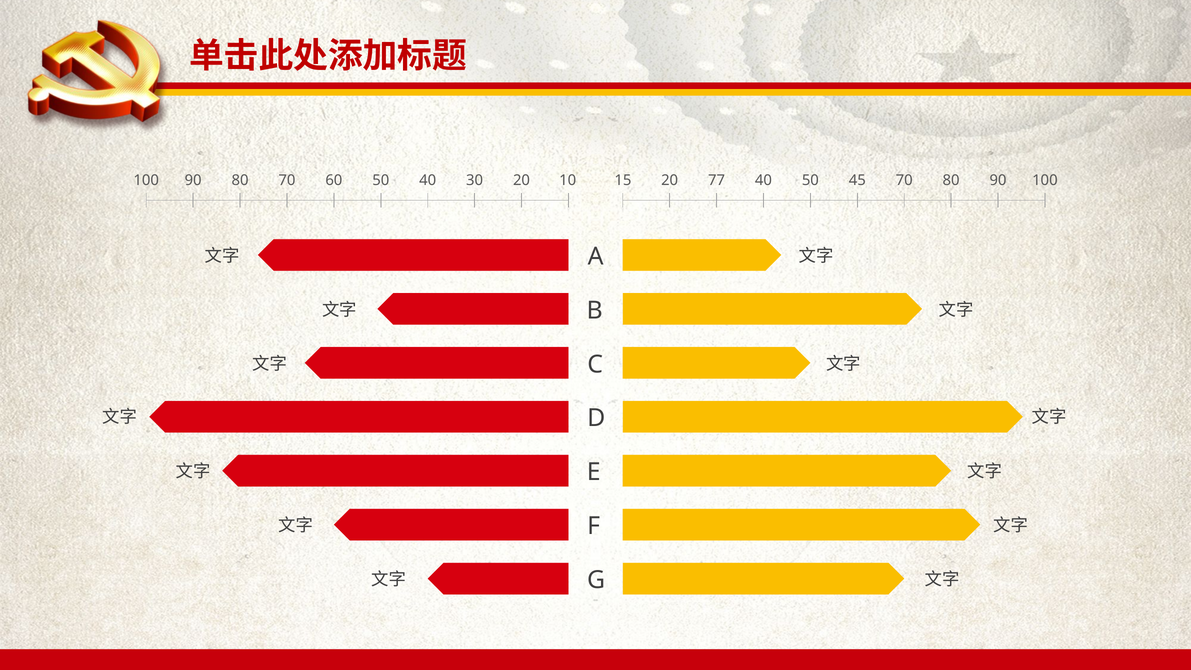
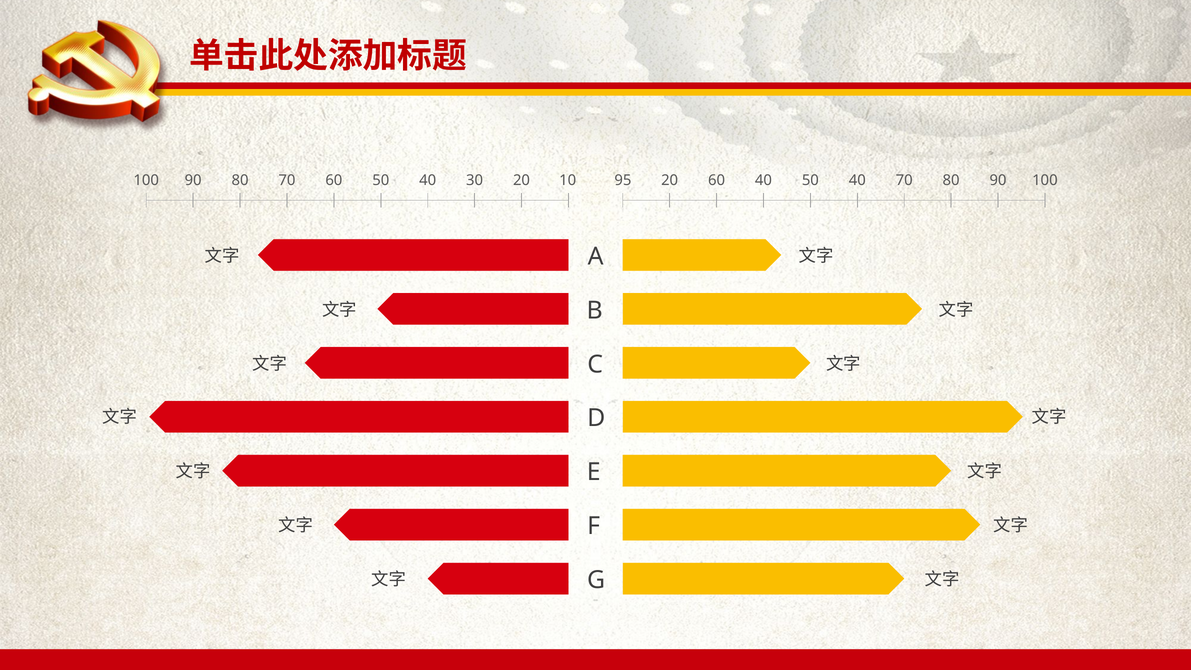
15: 15 -> 95 (623, 181)
20 77: 77 -> 60 (717, 181)
50 45: 45 -> 40 (857, 181)
